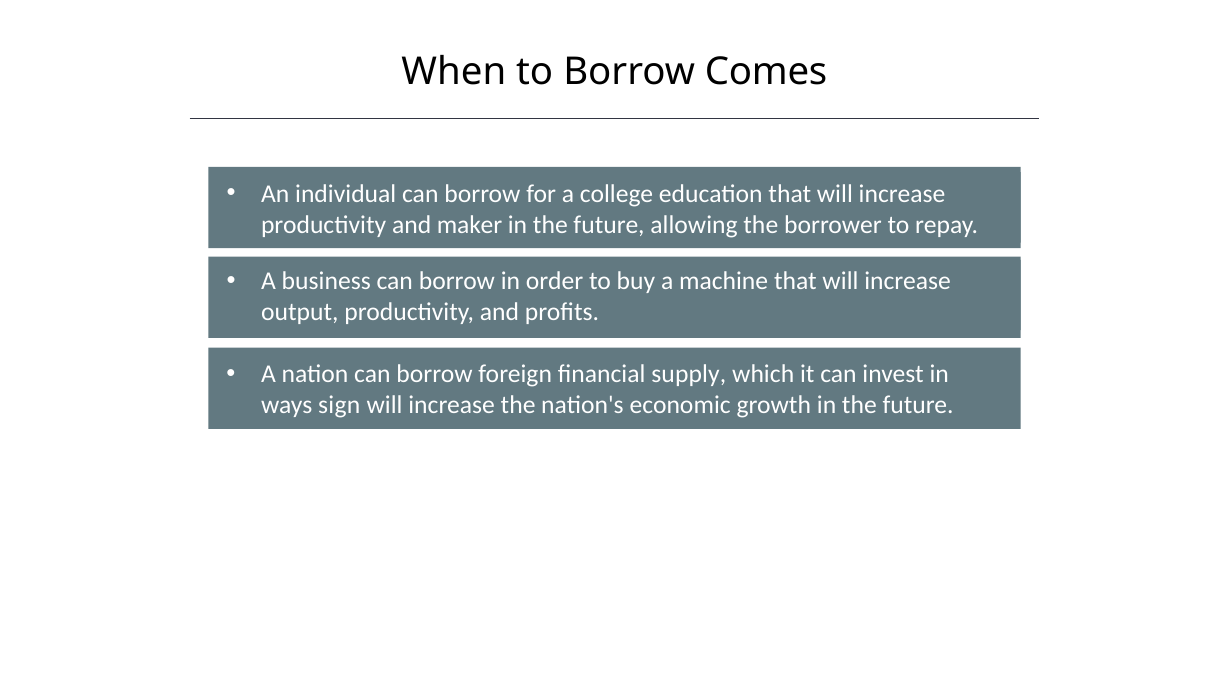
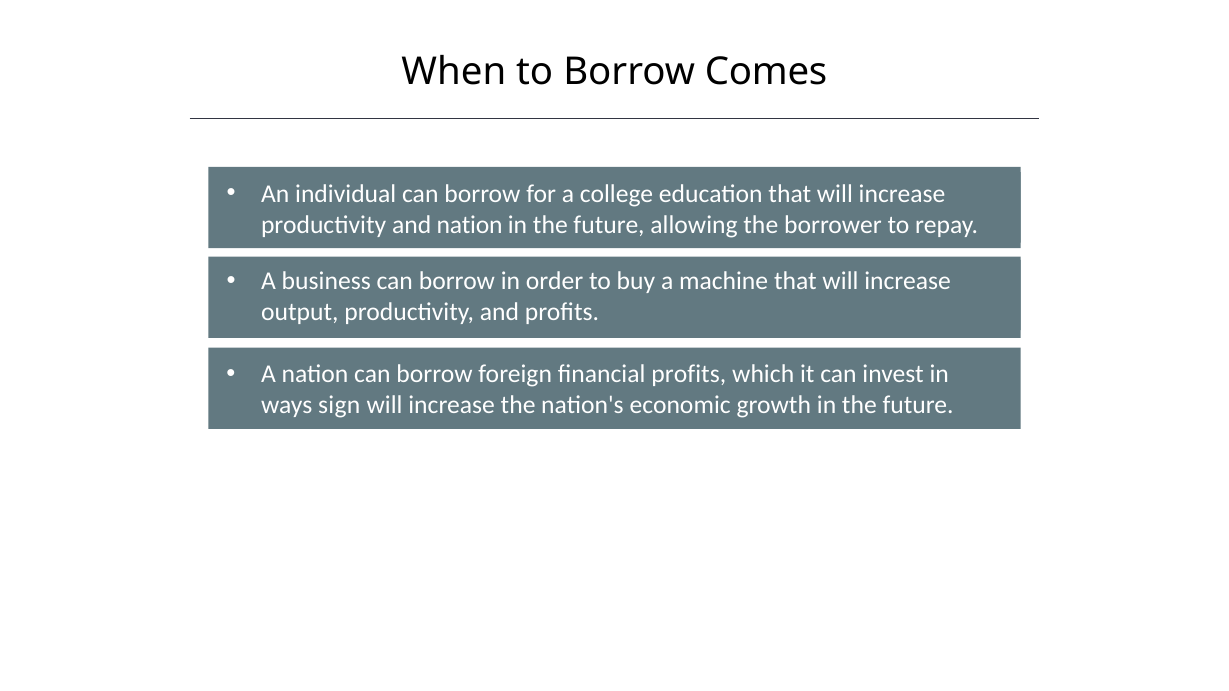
and maker: maker -> nation (470, 225)
financial supply: supply -> profits (689, 375)
